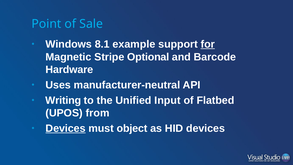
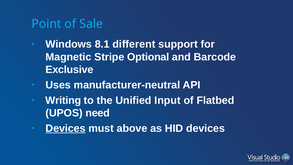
example: example -> different (134, 44)
for underline: present -> none (208, 44)
Hardware: Hardware -> Exclusive (69, 70)
from: from -> need (98, 113)
object: object -> above (132, 128)
